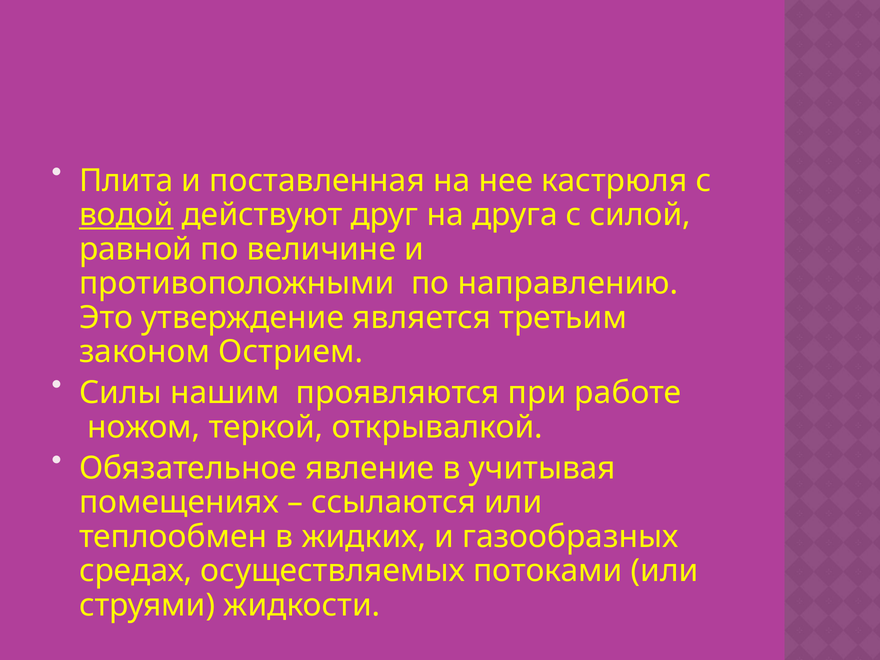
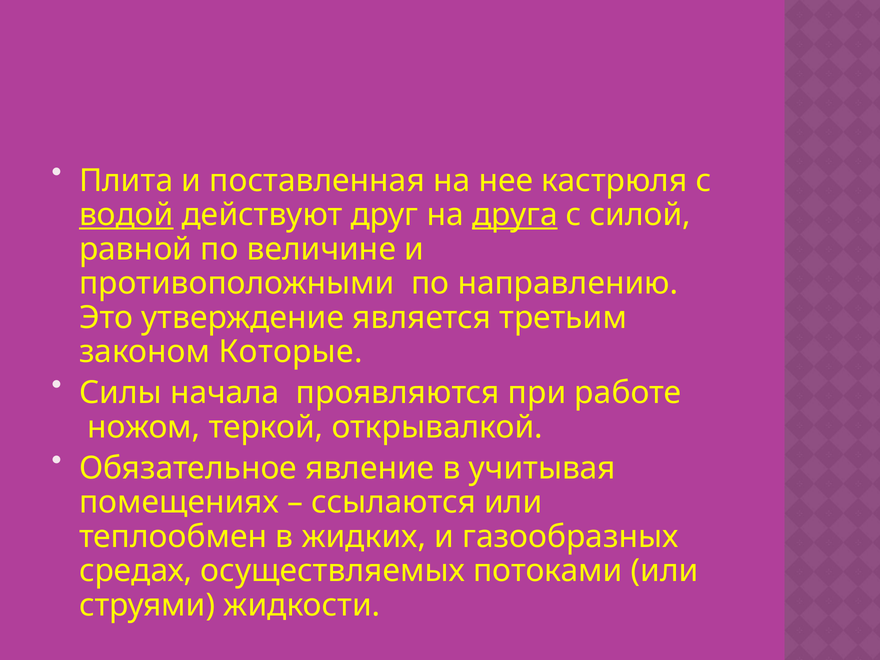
друга underline: none -> present (515, 215)
Острием: Острием -> Которые (291, 352)
нашим: нашим -> начала (225, 393)
